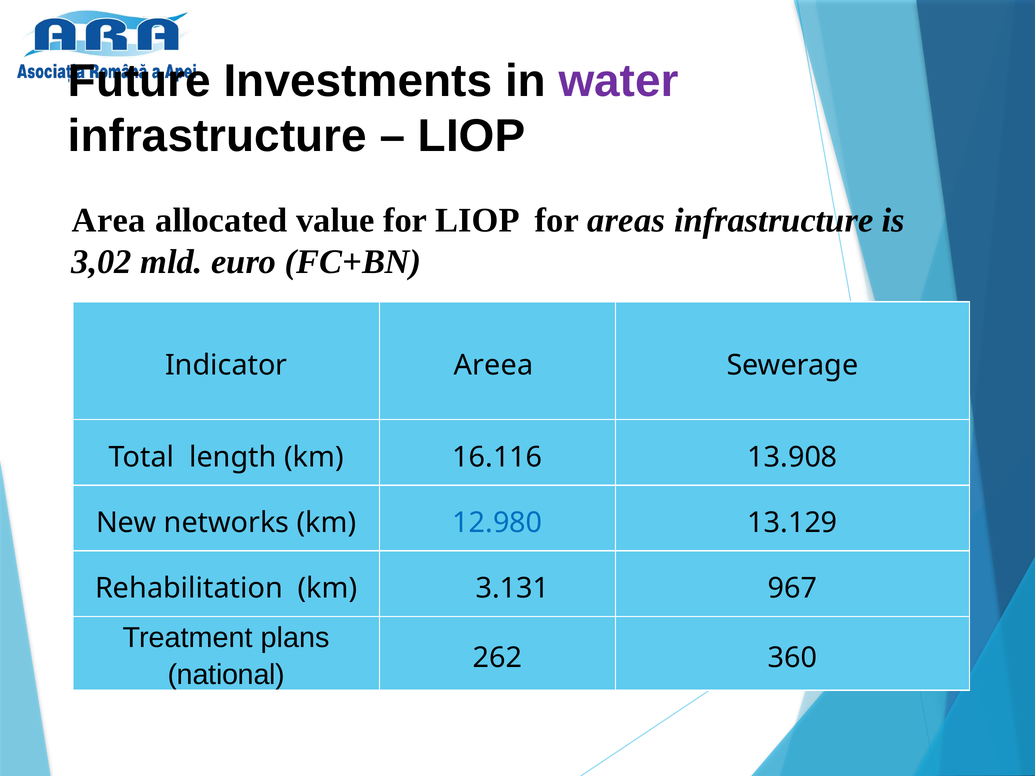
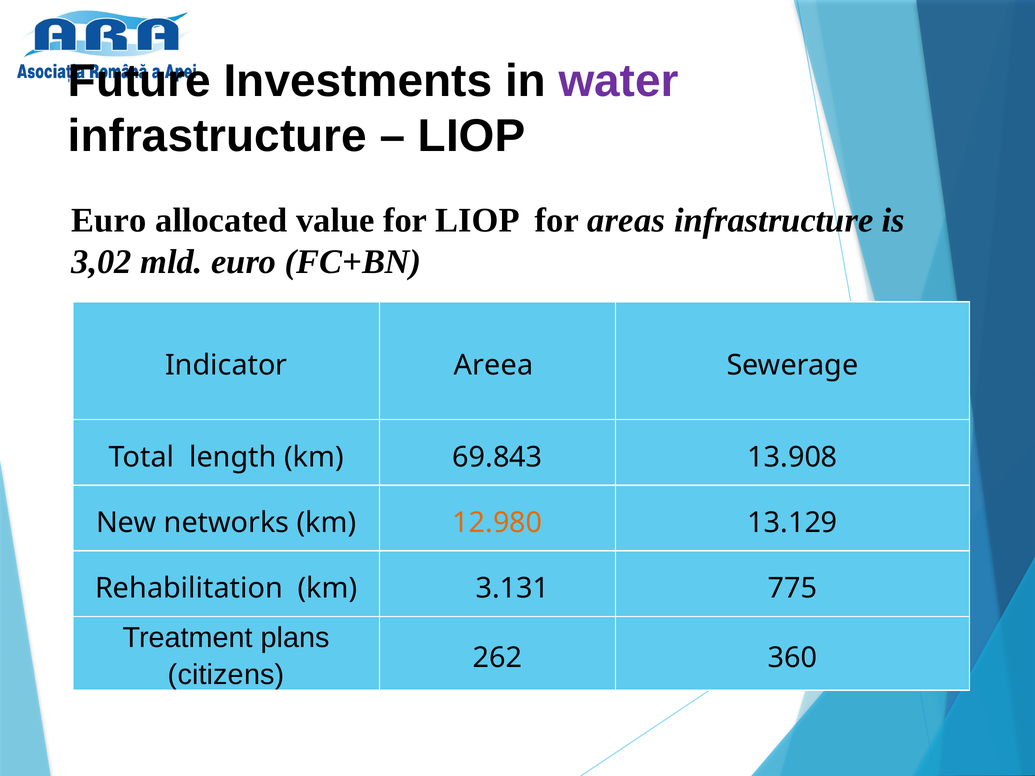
Area: Area -> Euro (109, 221)
16.116: 16.116 -> 69.843 (497, 457)
12.980 colour: blue -> orange (497, 523)
967: 967 -> 775 (793, 588)
national: national -> citizens (226, 675)
